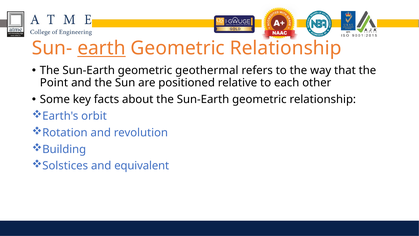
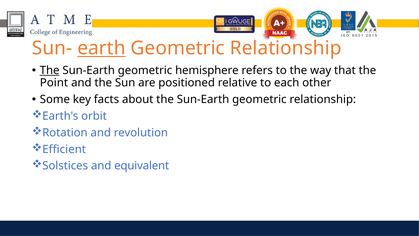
The underline: none -> present (50, 70)
geothermal: geothermal -> hemisphere (207, 70)
Building: Building -> Efficient (64, 149)
